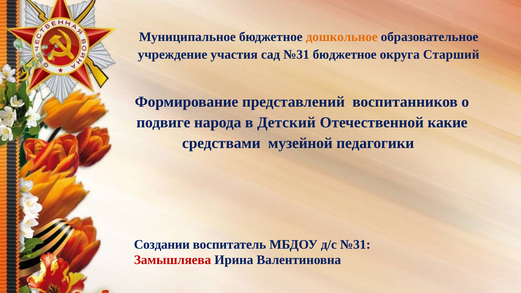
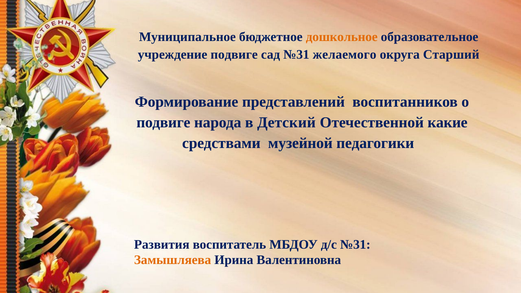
учреждение участия: участия -> подвиге (234, 55)
№31 бюджетное: бюджетное -> желаемого (345, 55)
Создании: Создании -> Развития (162, 244)
Замышляева colour: red -> orange (173, 260)
